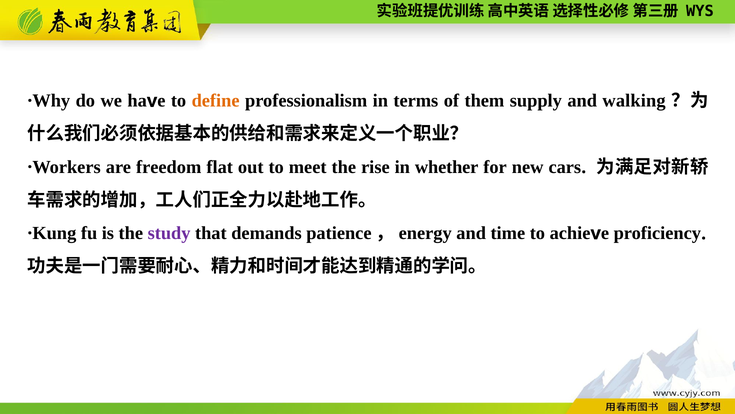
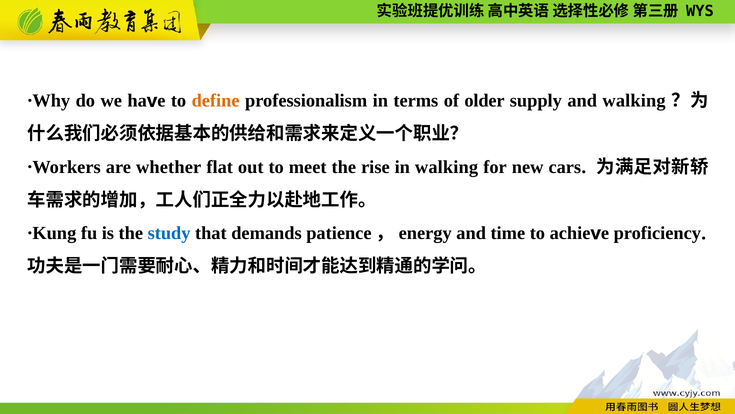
them: them -> older (485, 101)
freedom: freedom -> whether (169, 167)
in whether: whether -> walking (447, 167)
study colour: purple -> blue (169, 233)
